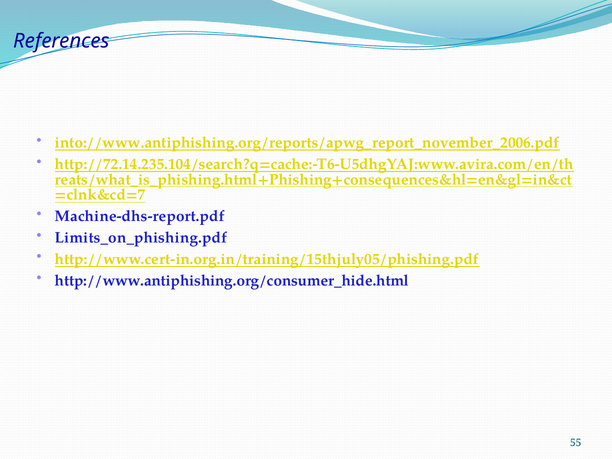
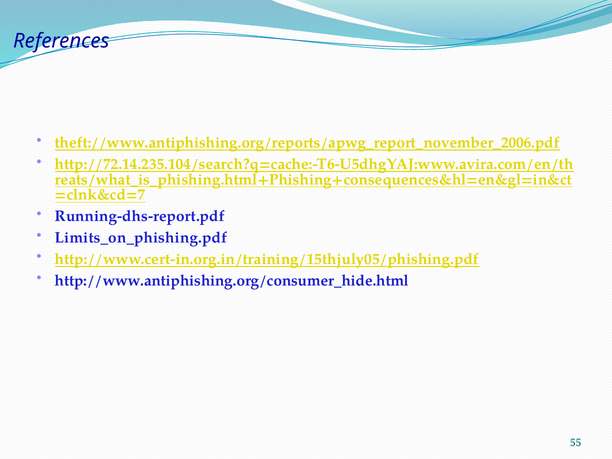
into://www.antiphishing.org/reports/apwg_report_november_2006.pdf: into://www.antiphishing.org/reports/apwg_report_november_2006.pdf -> theft://www.antiphishing.org/reports/apwg_report_november_2006.pdf (307, 143)
Machine-dhs-report.pdf: Machine-dhs-report.pdf -> Running-dhs-report.pdf (140, 216)
